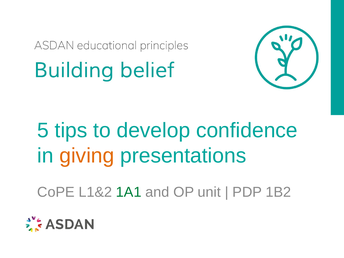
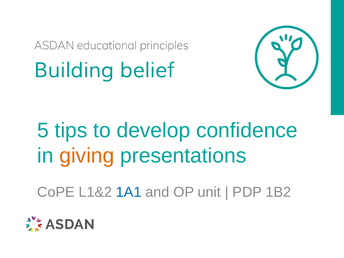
1A1 colour: green -> blue (129, 192)
